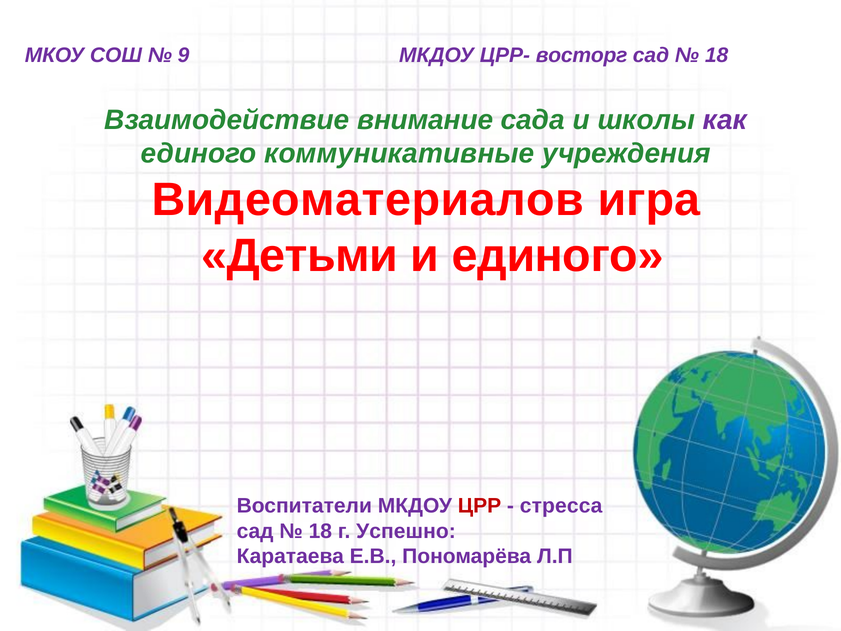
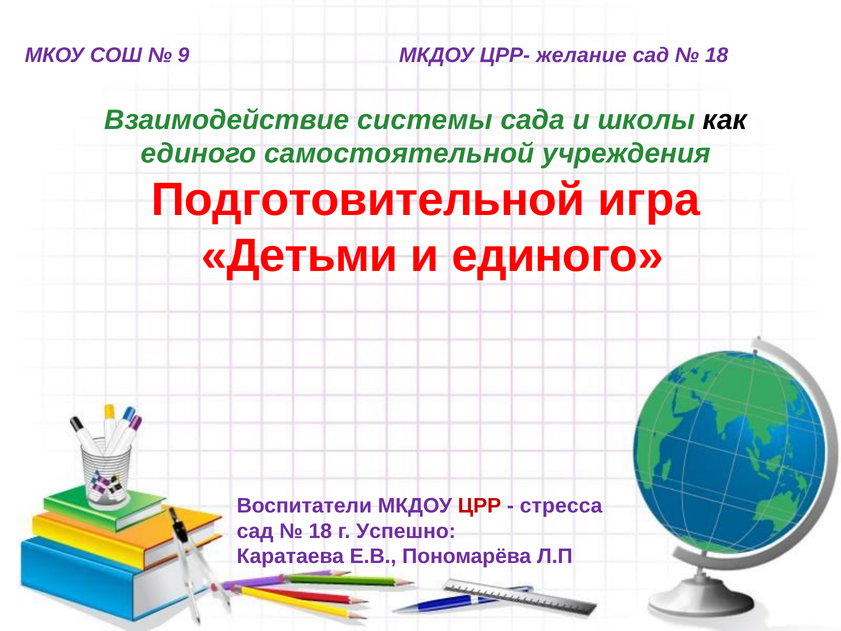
восторг: восторг -> желание (581, 55)
внимание: внимание -> системы (425, 120)
как colour: purple -> black (725, 120)
коммуникативные: коммуникативные -> самостоятельной (399, 153)
Видеоматериалов: Видеоматериалов -> Подготовительной (368, 200)
